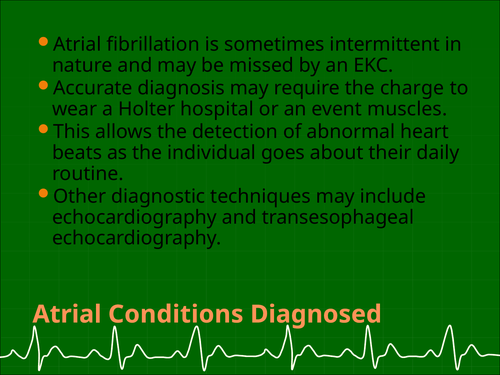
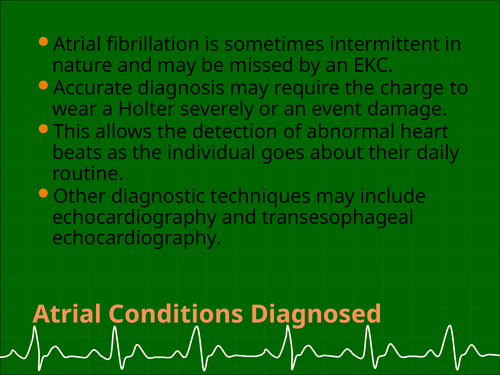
hospital: hospital -> severely (217, 109)
muscles: muscles -> damage (407, 109)
